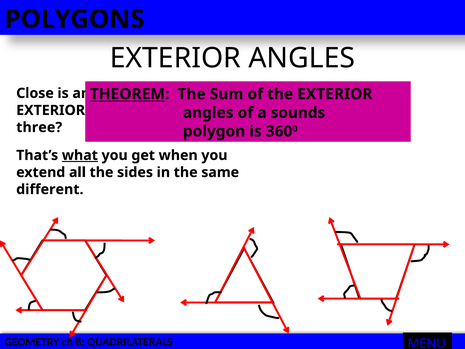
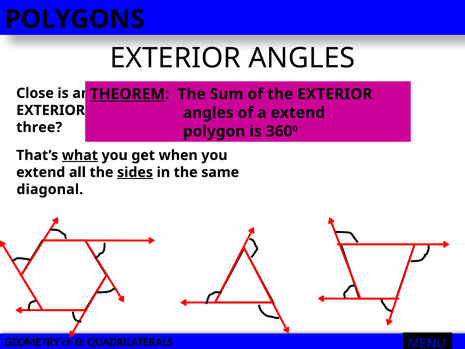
a sounds: sounds -> extend (298, 113)
sides underline: none -> present (135, 172)
different: different -> diagonal (50, 189)
ch 8: 8 -> 0 (80, 342)
